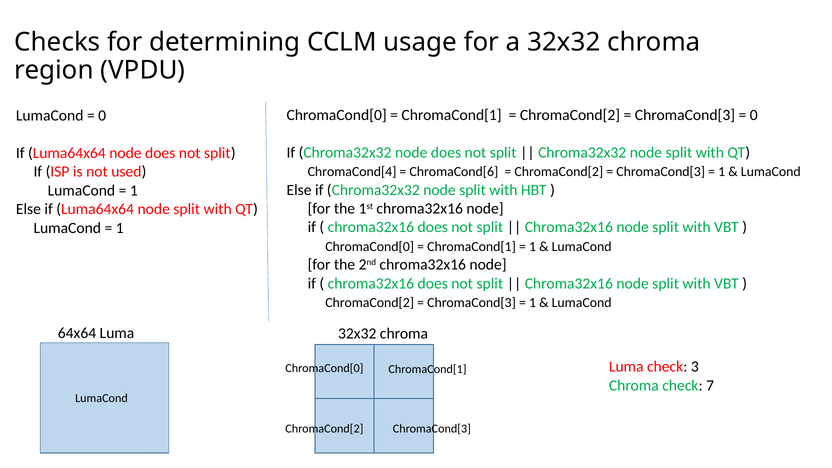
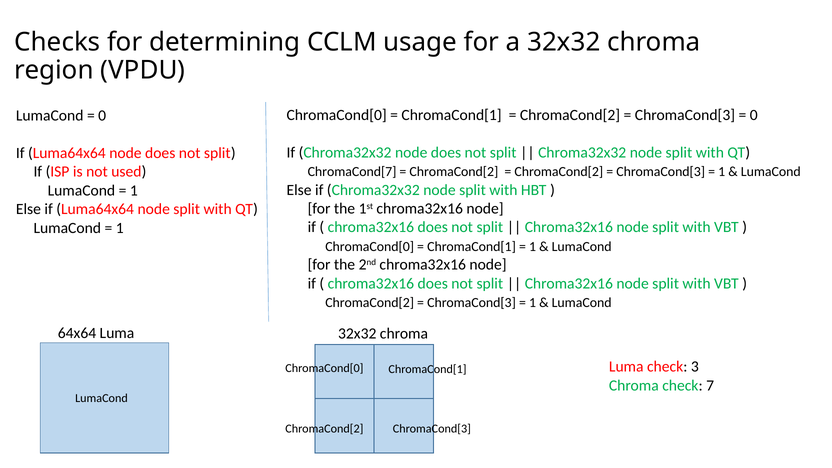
ChromaCond[4: ChromaCond[4 -> ChromaCond[7 (352, 172)
ChromaCond[6: ChromaCond[6 -> ChromaCond[2 (454, 172)
